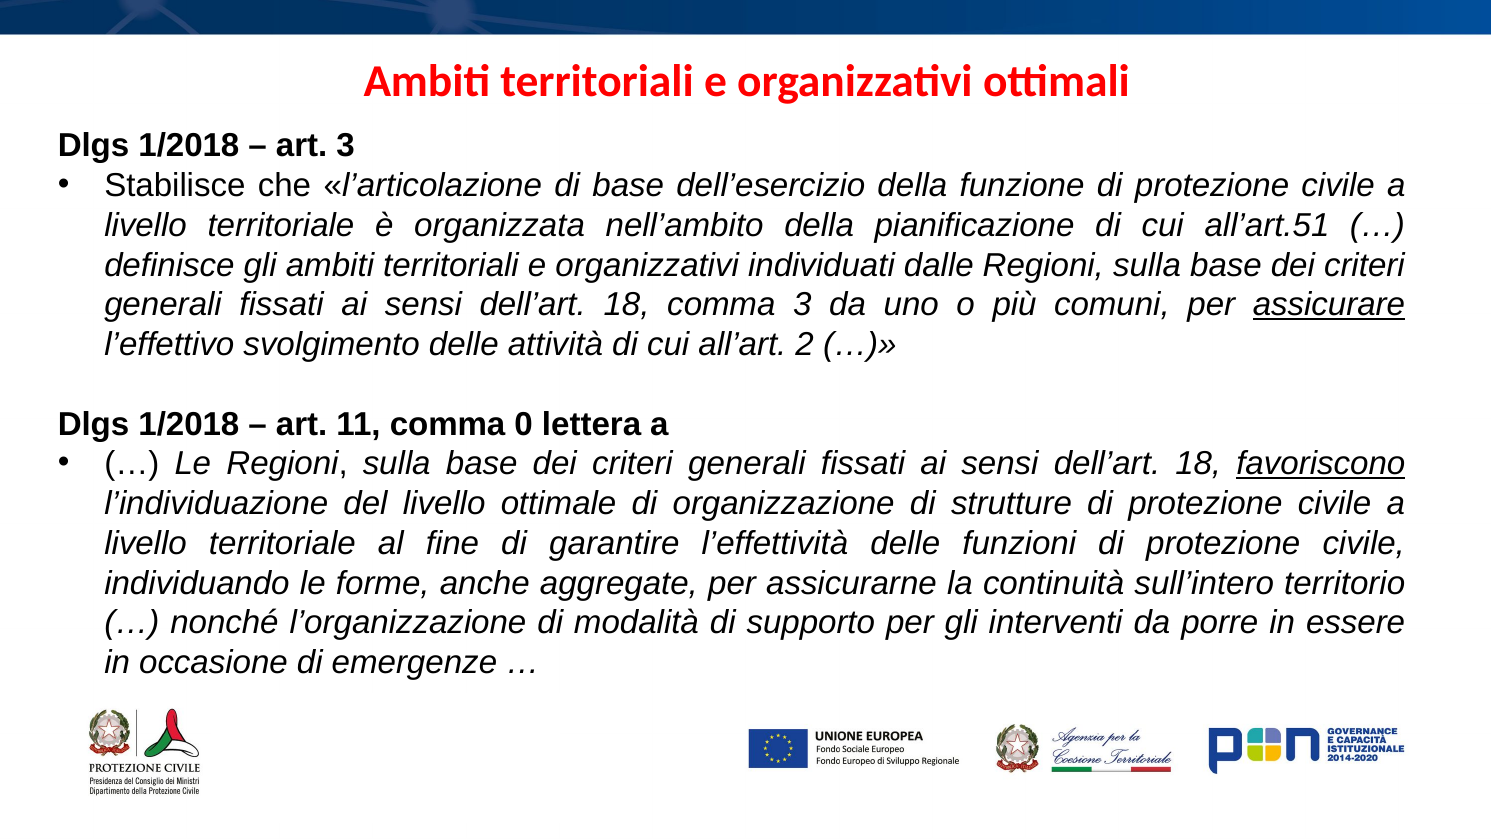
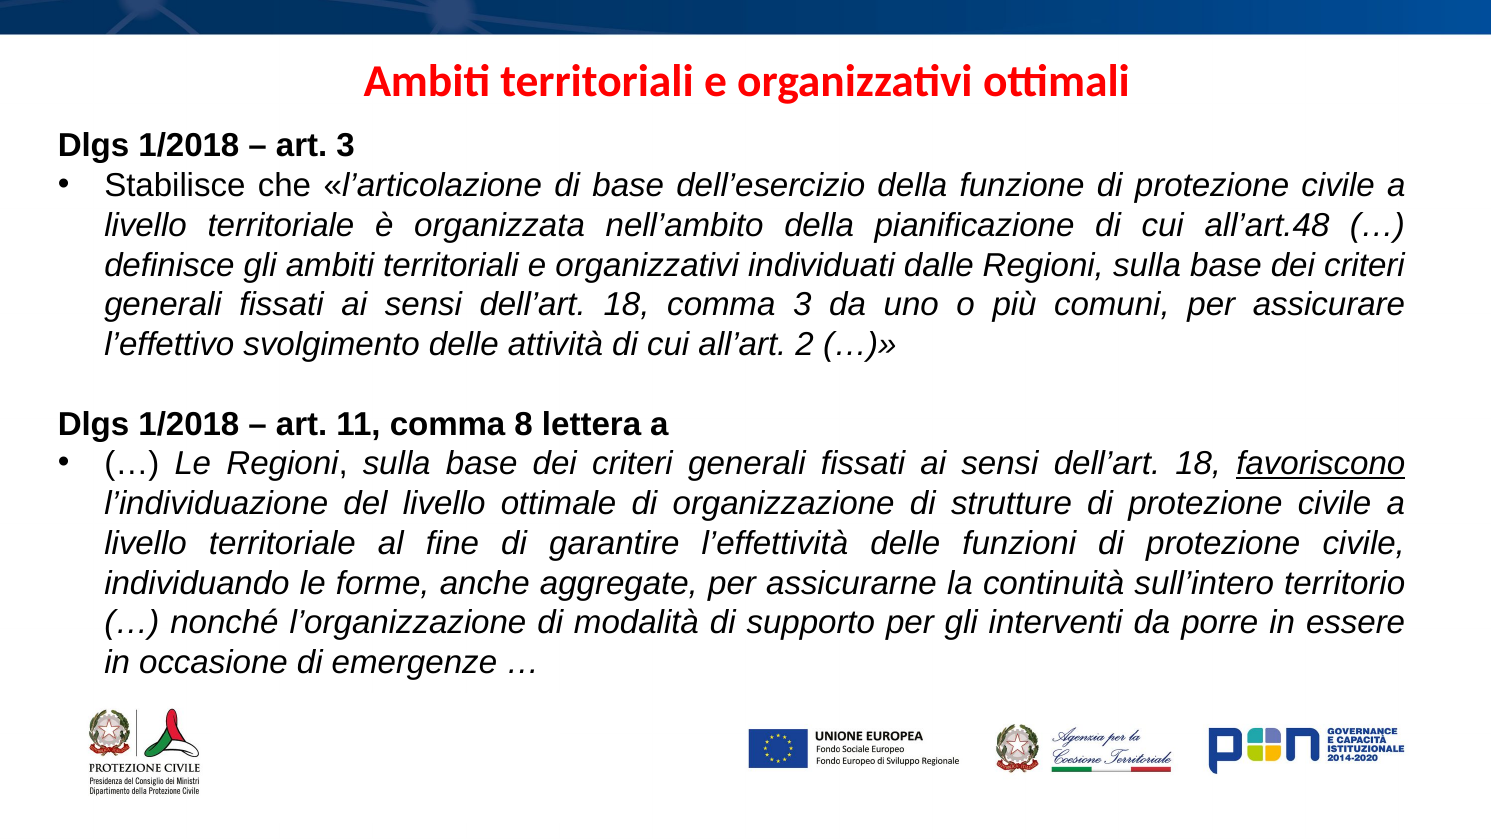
all’art.51: all’art.51 -> all’art.48 (1267, 225)
assicurare underline: present -> none (1329, 305)
0: 0 -> 8 (524, 424)
